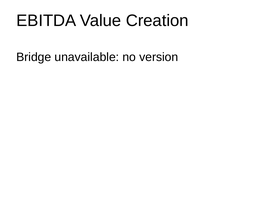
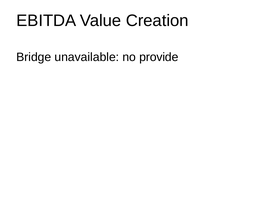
version: version -> provide (159, 57)
